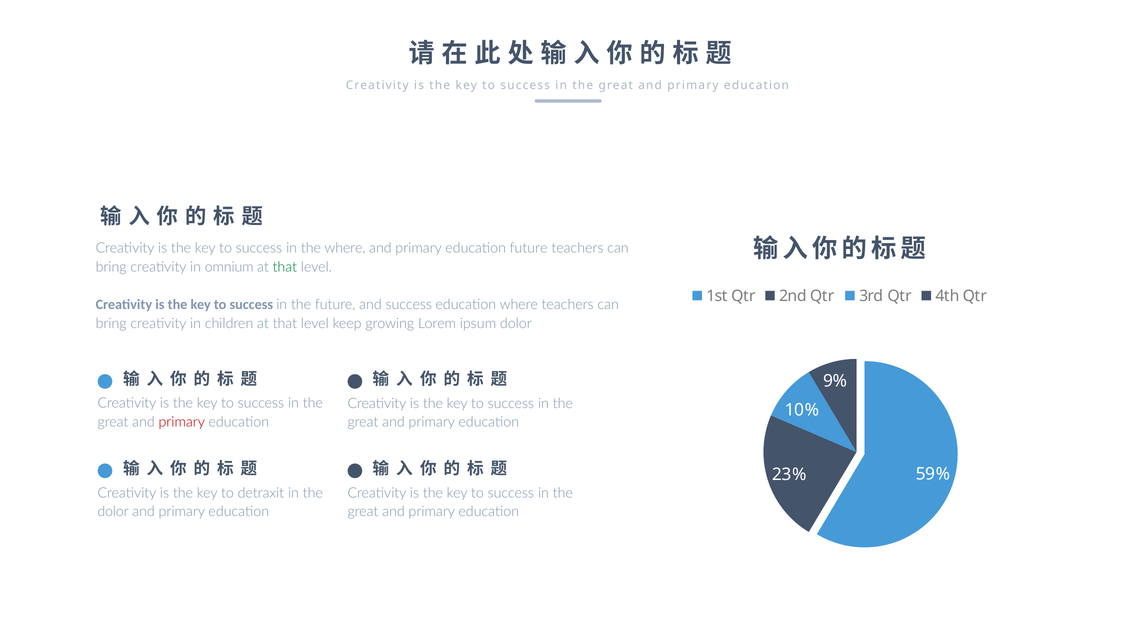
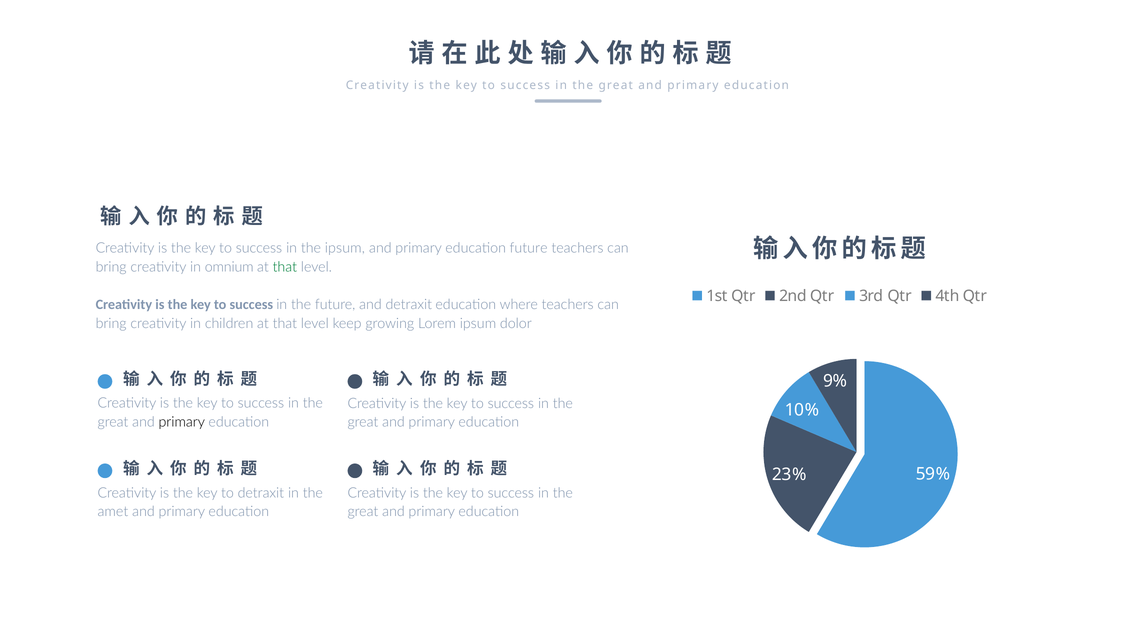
the where: where -> ipsum (345, 248)
and success: success -> detraxit (409, 304)
primary colour: red -> black (182, 422)
dolor: dolor -> amet (113, 511)
